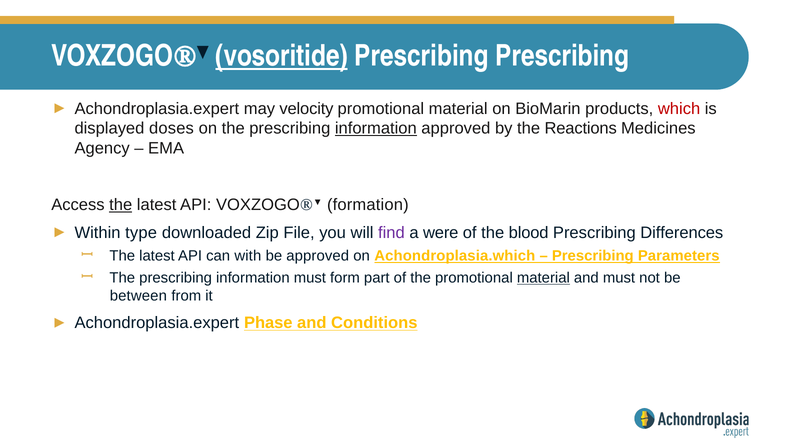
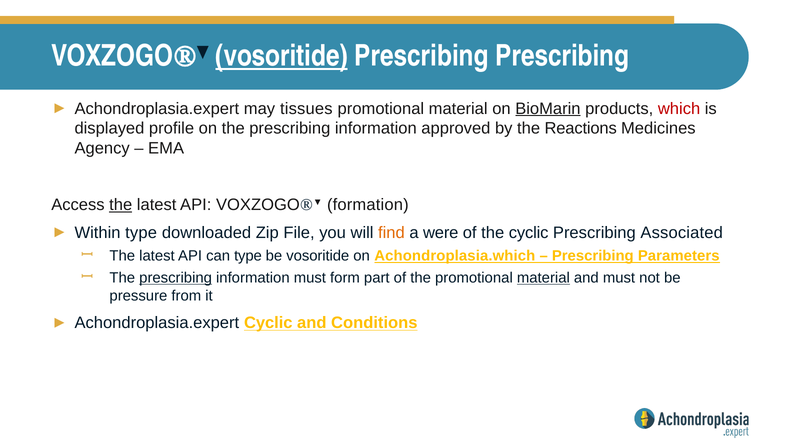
velocity: velocity -> tissues (306, 108)
BioMarin underline: none -> present (548, 108)
doses: doses -> profile (172, 128)
information underline: present -> none (376, 128)
find colour: purple -> orange (391, 233)
the blood: blood -> cyclic (529, 233)
Differences: Differences -> Associated (682, 233)
can with: with -> type (248, 256)
be approved: approved -> vosoritide (318, 256)
prescribing underline: none -> present (176, 278)
between: between -> pressure (138, 295)
Achondroplasia.expert Phase: Phase -> Cyclic (268, 323)
